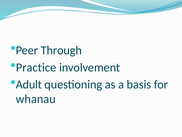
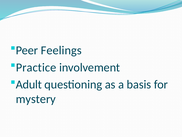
Through: Through -> Feelings (61, 50)
whanau: whanau -> mystery (36, 99)
